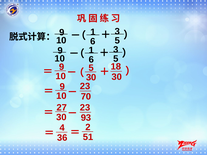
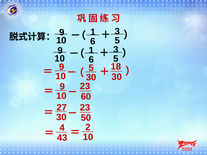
70: 70 -> 60 (86, 97)
93: 93 -> 50 (86, 118)
51: 51 -> 10 (88, 137)
36: 36 -> 43 (62, 138)
